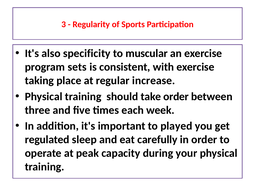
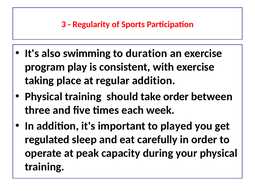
specificity: specificity -> swimming (87, 54)
muscular: muscular -> duration (147, 54)
sets: sets -> play (77, 67)
regular increase: increase -> addition (154, 81)
